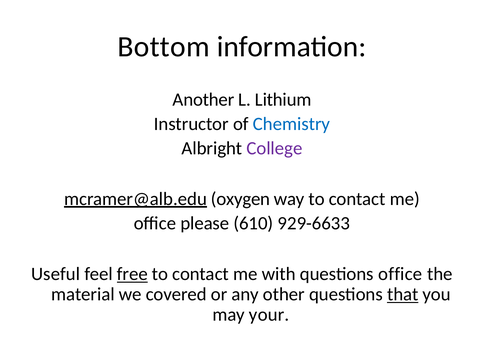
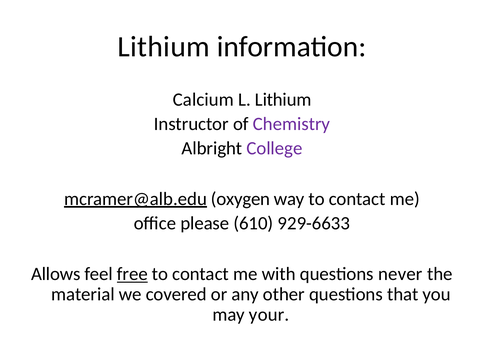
Bottom: Bottom -> Lithium (164, 47)
Another: Another -> Calcium (203, 100)
Chemistry colour: blue -> purple (292, 124)
Useful: Useful -> Allows (56, 274)
questions office: office -> never (400, 274)
that underline: present -> none (403, 294)
